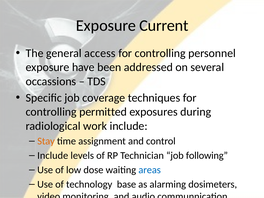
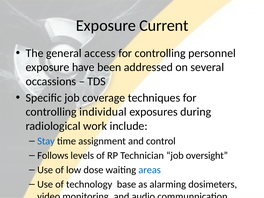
permitted: permitted -> individual (103, 112)
Stay colour: orange -> blue (46, 141)
Include: Include -> Follows (53, 155)
following: following -> oversight (207, 155)
